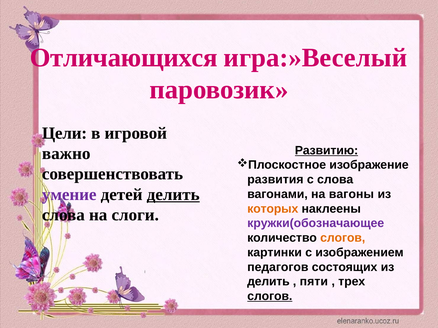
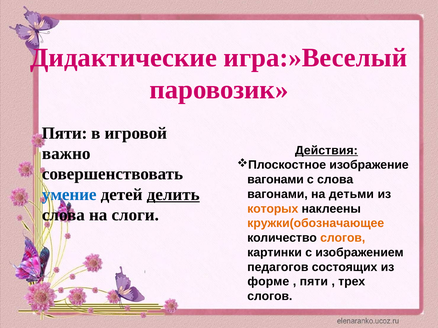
Отличающихся: Отличающихся -> Дидактические (124, 58)
Цели: Цели -> Пяти (65, 133)
Развитию: Развитию -> Действия (326, 151)
развития: развития -> вагонами (275, 180)
умение colour: purple -> blue (69, 195)
вагоны: вагоны -> детьми (351, 194)
кружки(обозначающее colour: purple -> orange (316, 224)
делить: делить -> форме (268, 282)
слогов underline: present -> none (270, 297)
